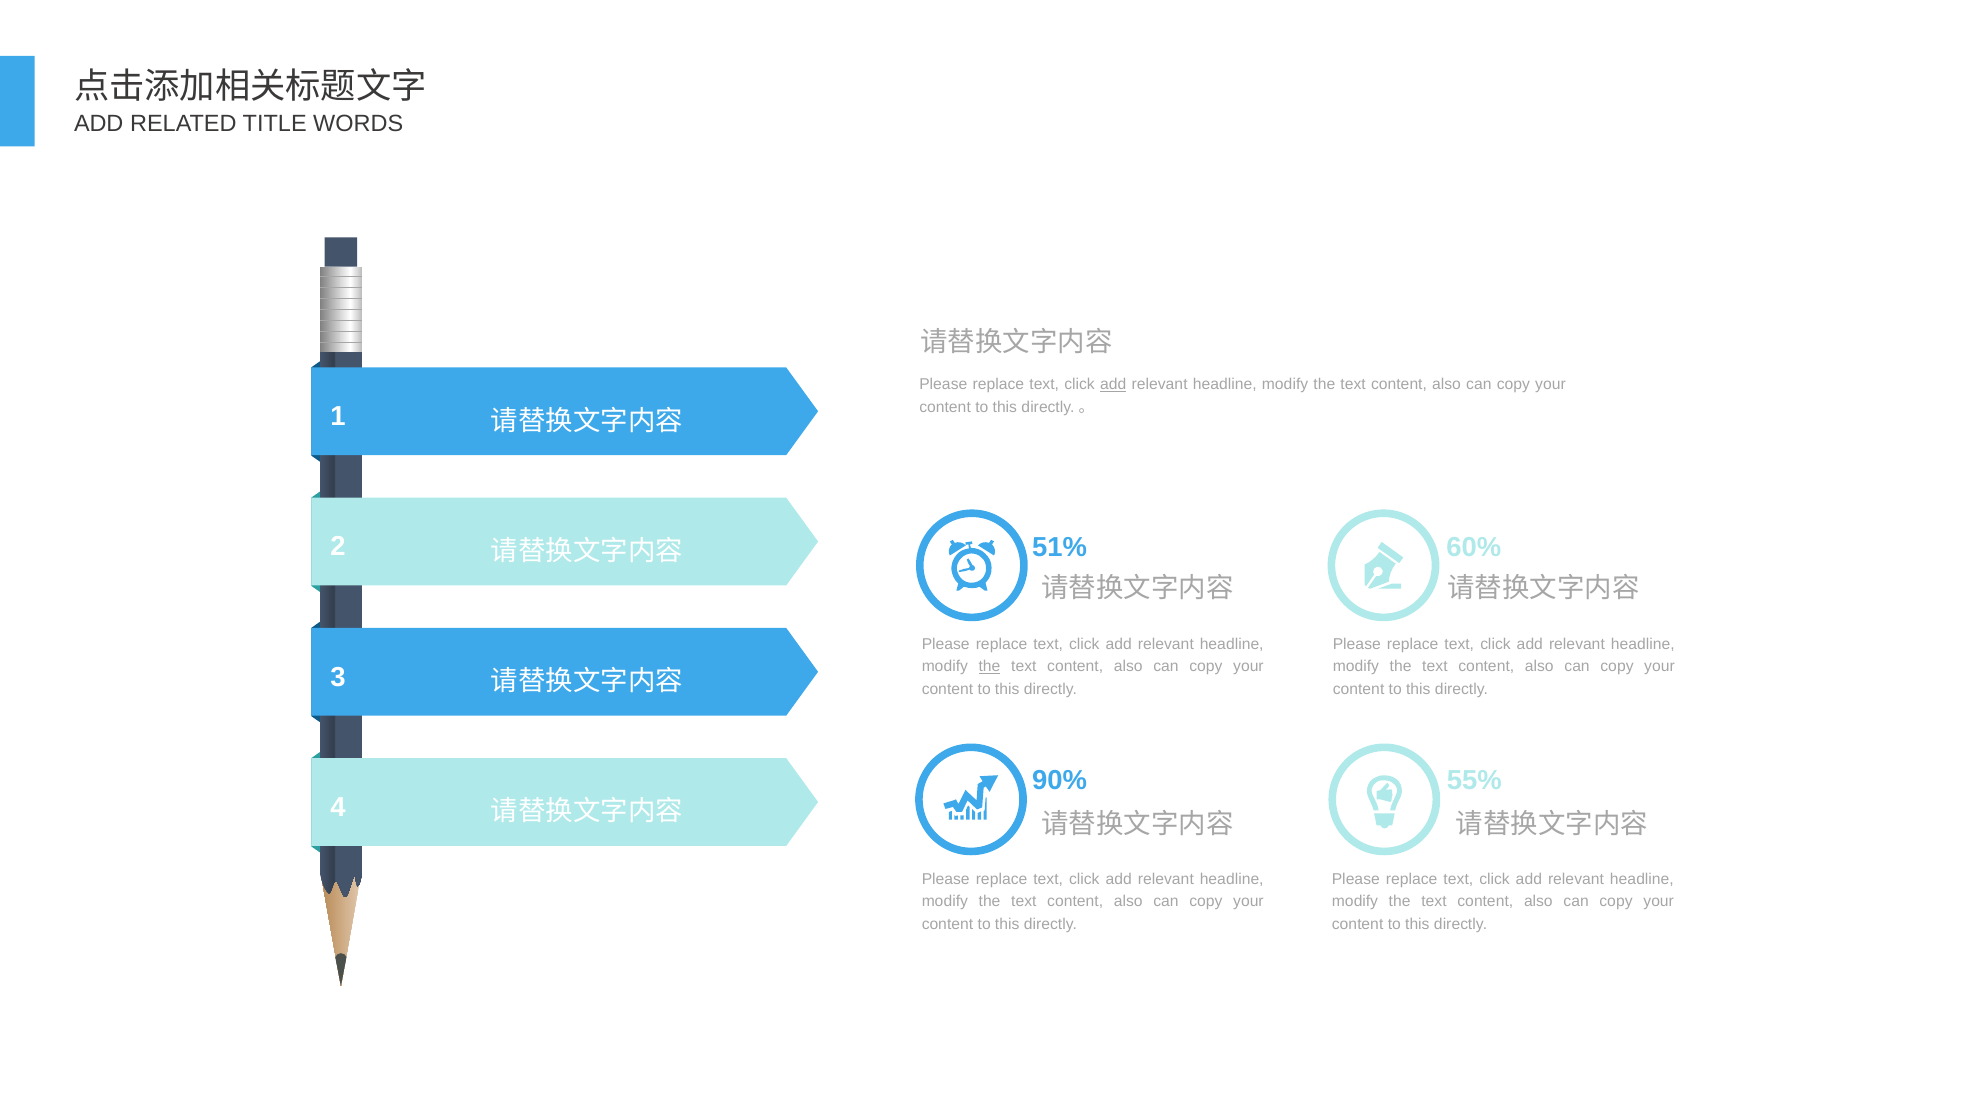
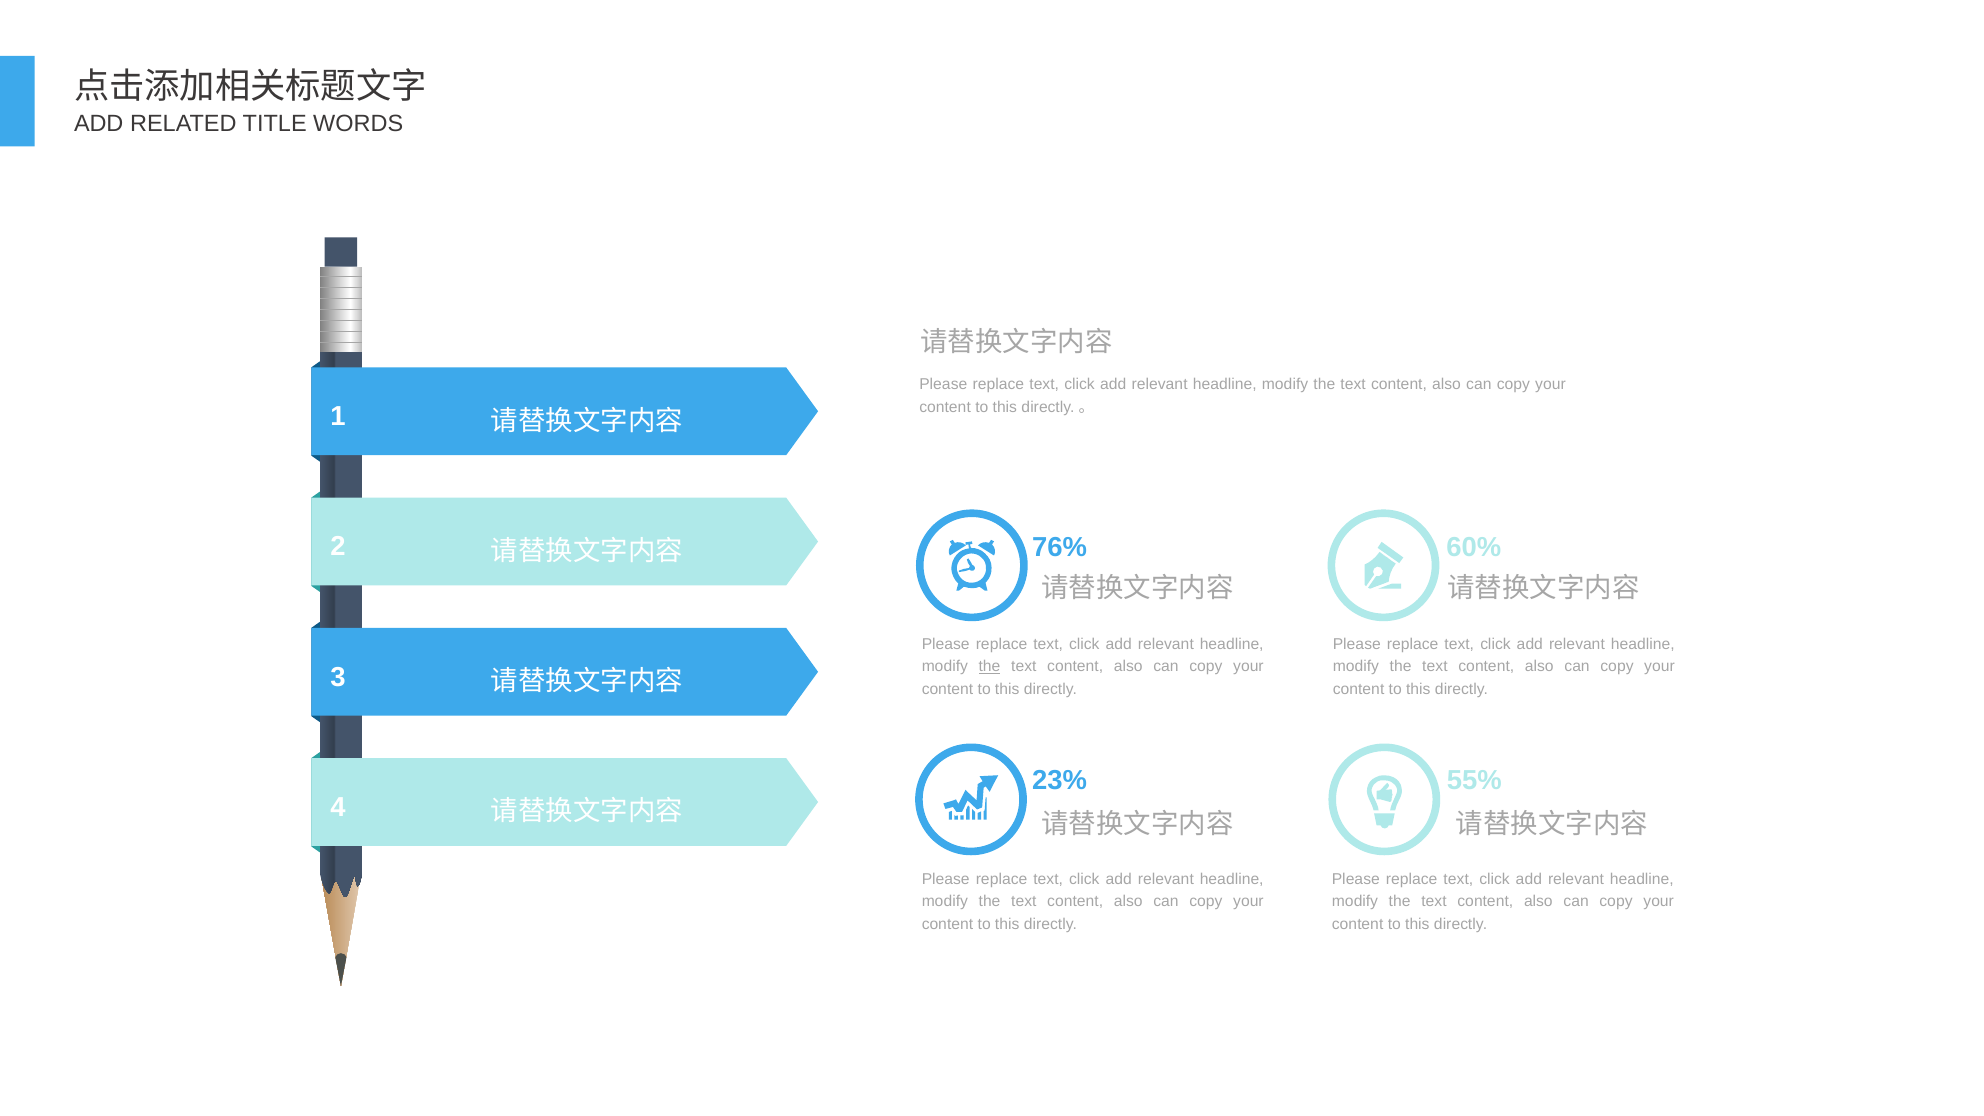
add underline: present -> none (1113, 384)
51%: 51% -> 76% (1060, 547)
90%: 90% -> 23% (1060, 780)
